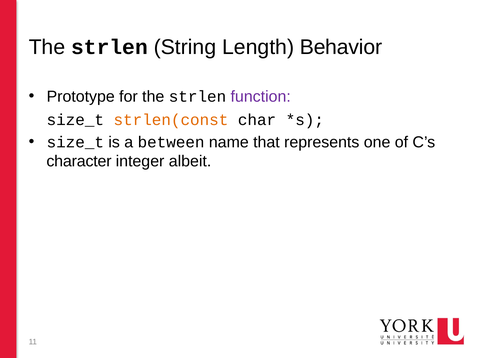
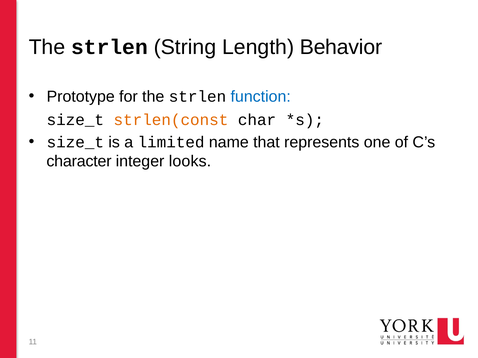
function colour: purple -> blue (261, 97)
between: between -> limited (171, 142)
albeit: albeit -> looks (190, 161)
